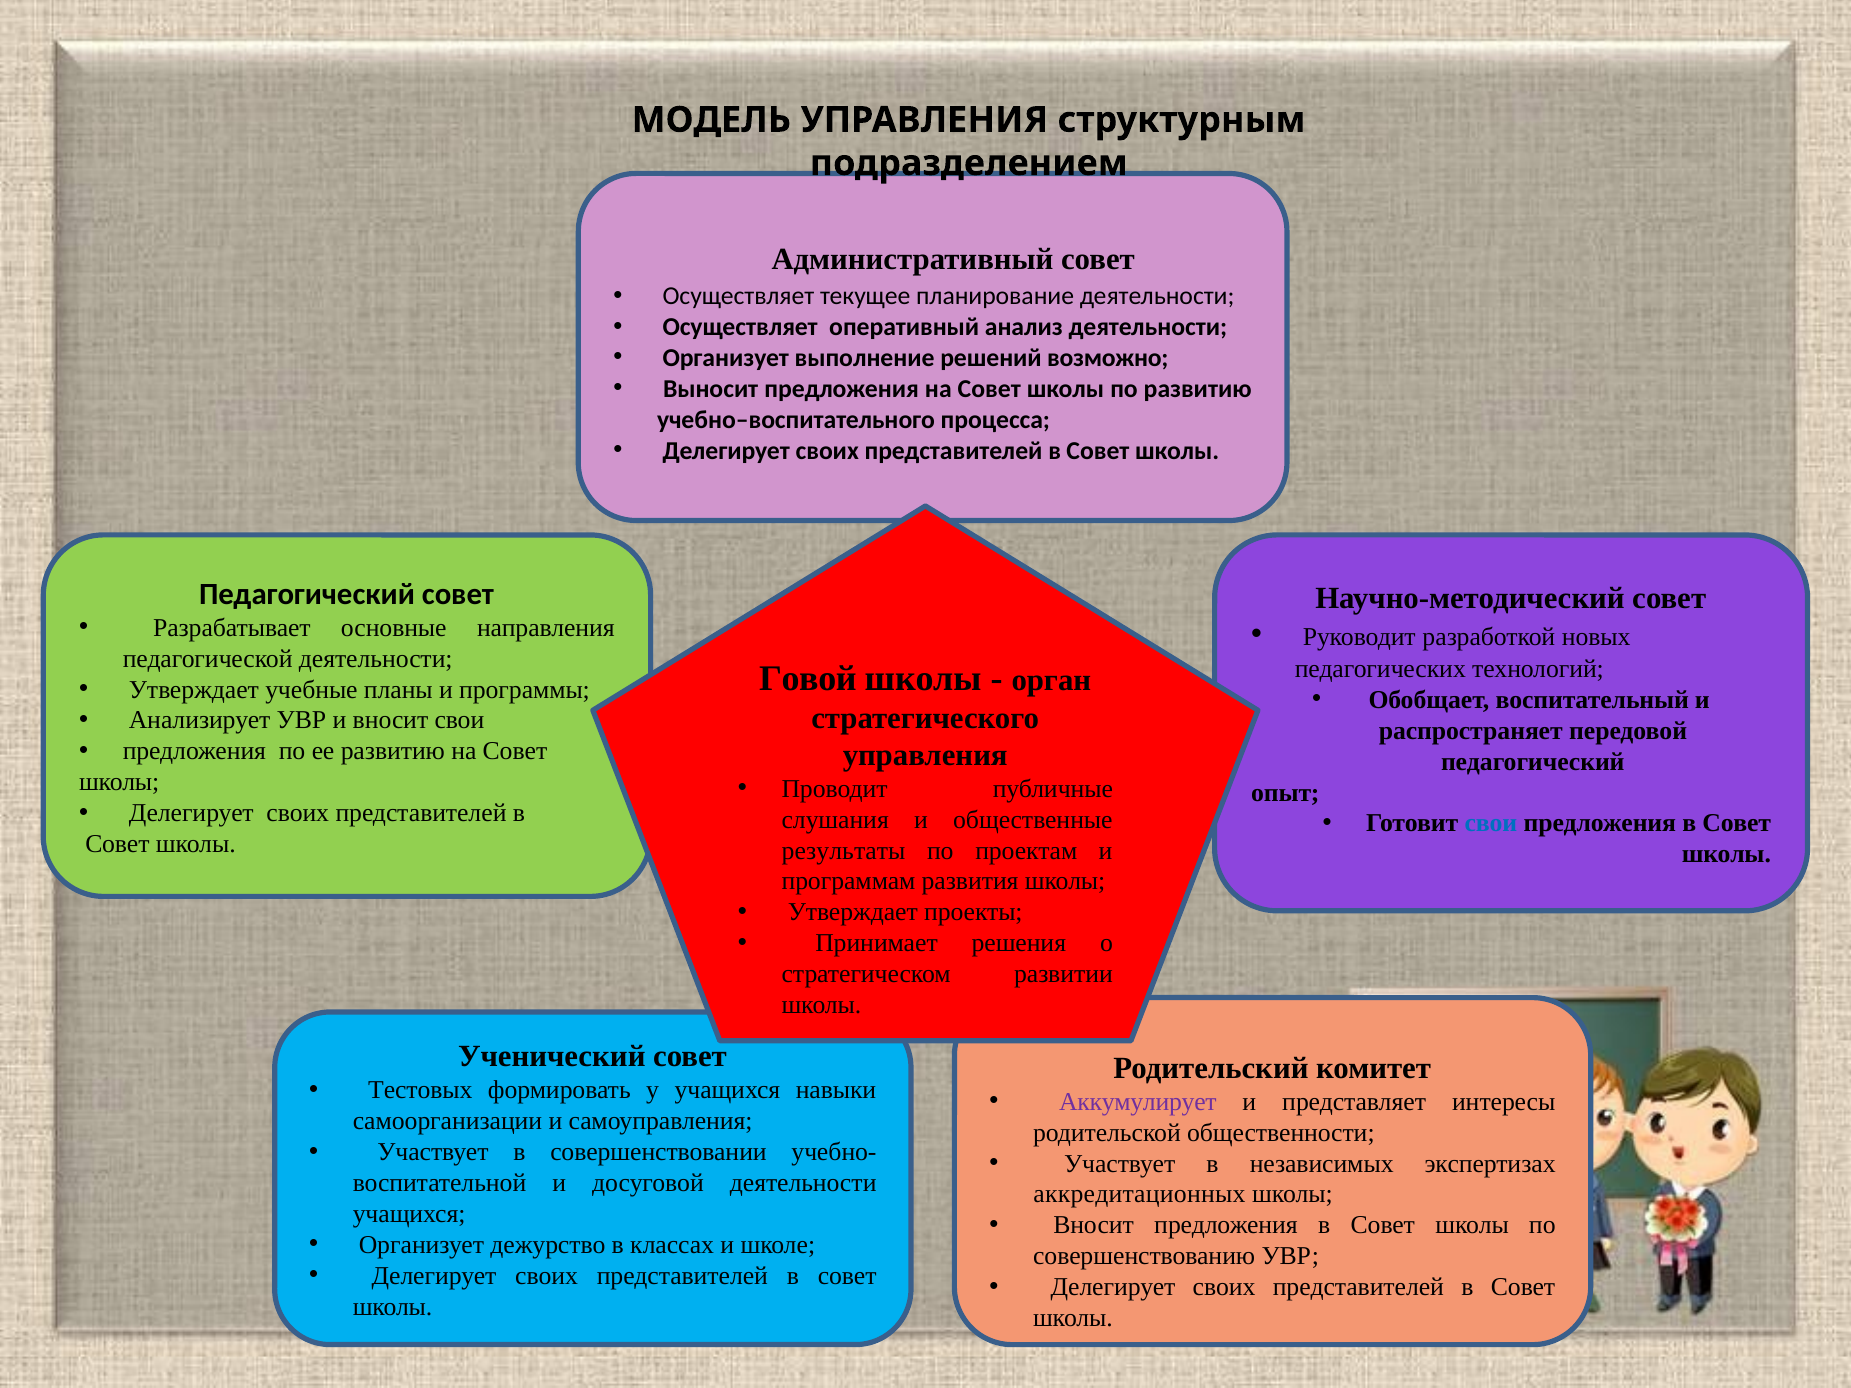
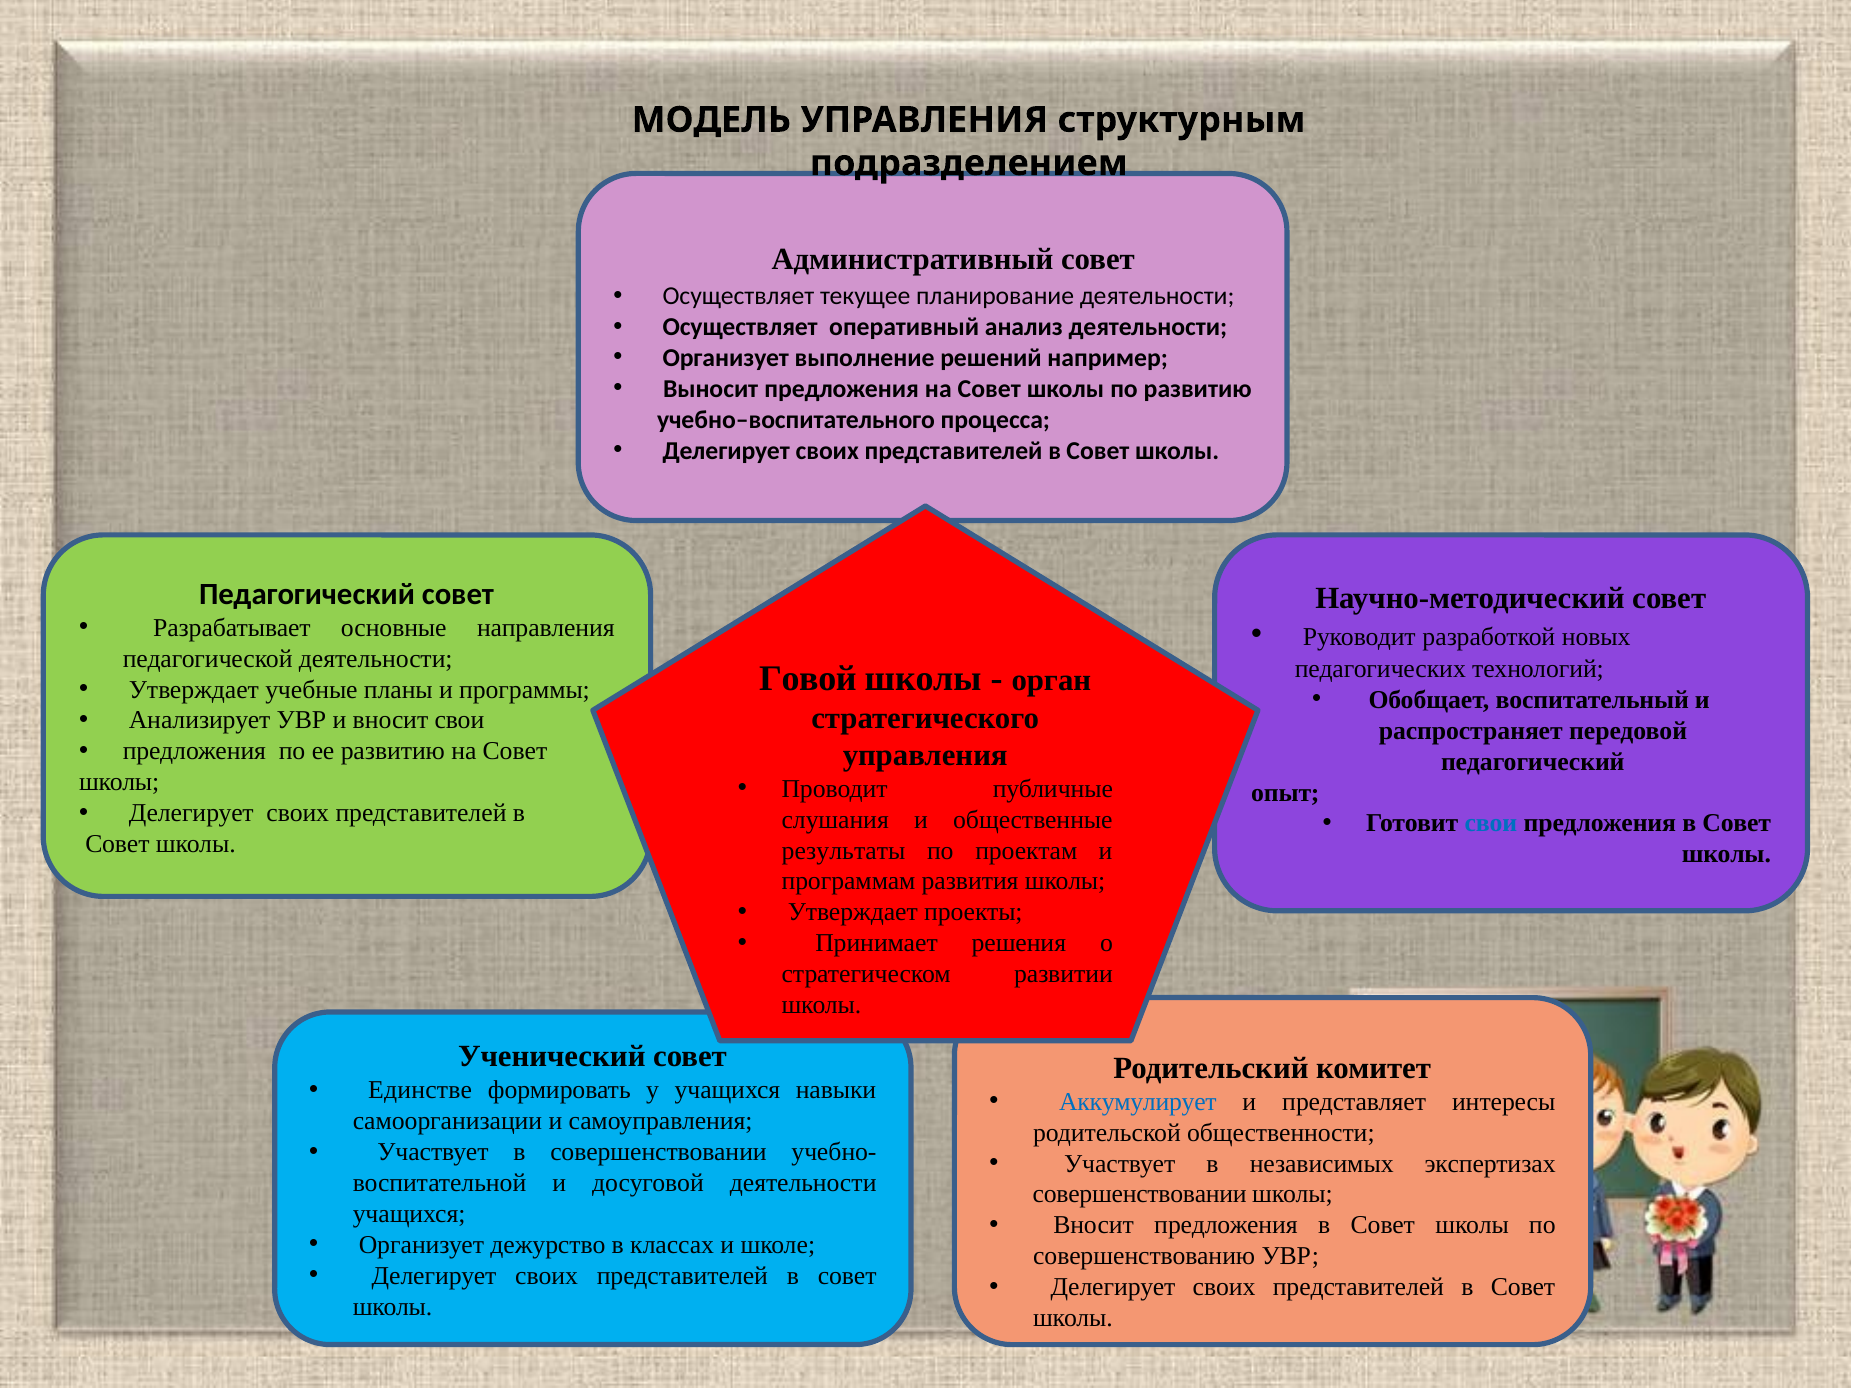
возможно: возможно -> например (1108, 358)
Тестовых: Тестовых -> Единстве (420, 1091)
Аккумулирует colour: purple -> blue (1138, 1102)
аккредитационных: аккредитационных -> совершенствовании (1140, 1195)
